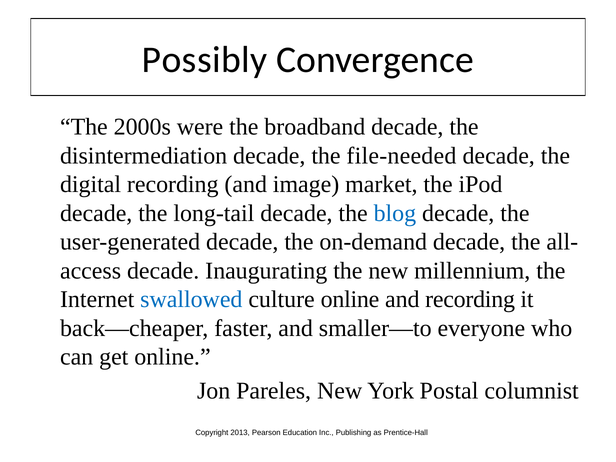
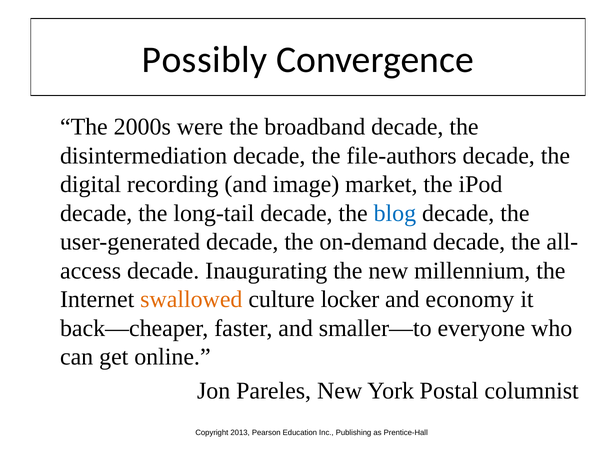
file-needed: file-needed -> file-authors (402, 156)
swallowed colour: blue -> orange (191, 300)
culture online: online -> locker (350, 300)
and recording: recording -> economy (470, 300)
